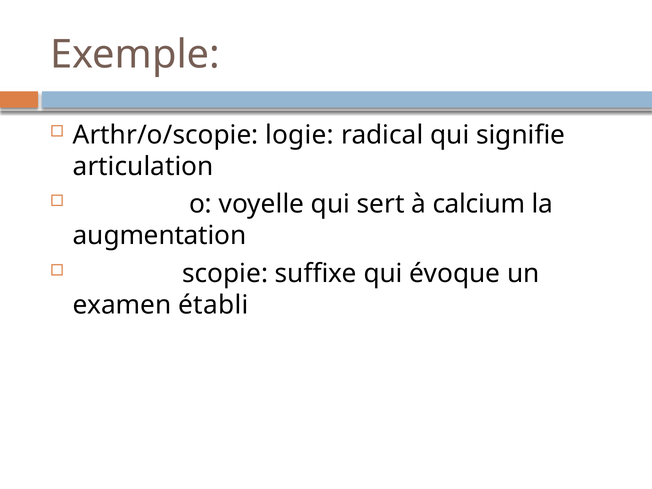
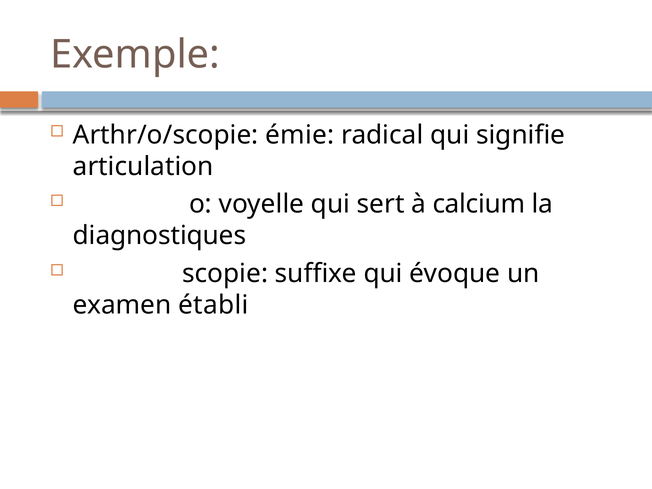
logie: logie -> émie (300, 135)
augmentation: augmentation -> diagnostiques (160, 236)
